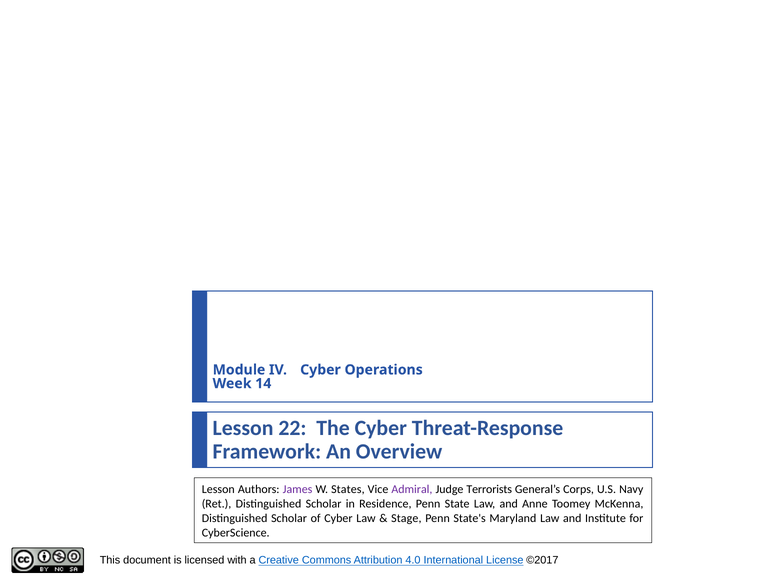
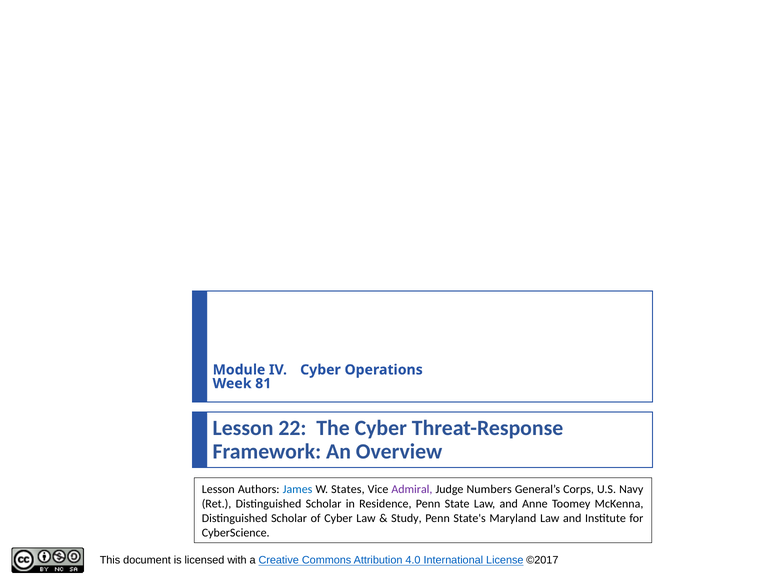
14: 14 -> 81 (263, 384)
James colour: purple -> blue (298, 490)
Terrorists: Terrorists -> Numbers (489, 490)
Stage: Stage -> Study (406, 518)
